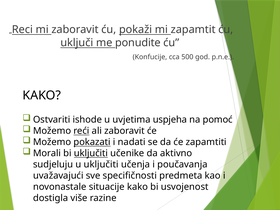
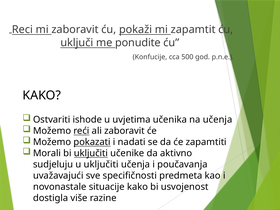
uspjeha: uspjeha -> učenika (170, 120)
na pomoć: pomoć -> učenja (218, 120)
